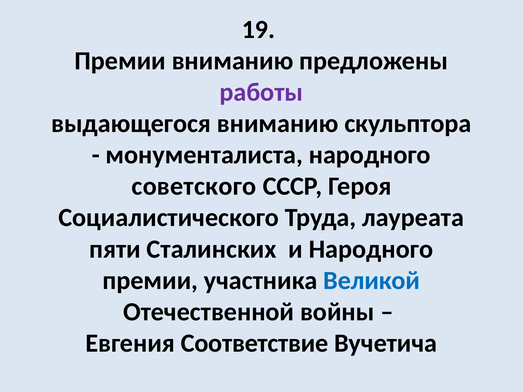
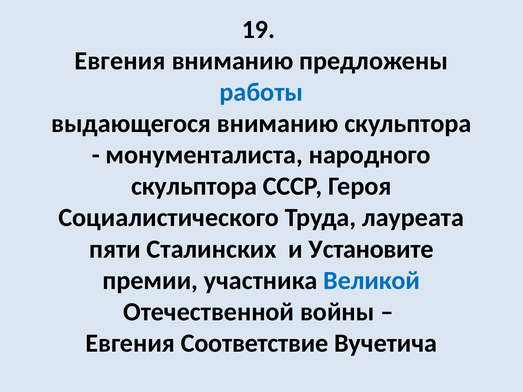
Премии: Премии -> Евгения (120, 61)
работы colour: purple -> blue (261, 92)
советского: советского -> скульптора (194, 186)
и Народного: Народного -> Установите (371, 249)
